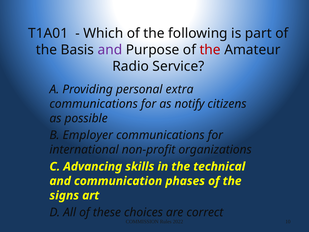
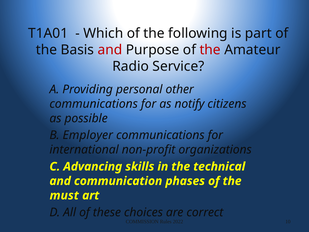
and colour: purple -> red (110, 50)
extra: extra -> other (180, 89)
signs: signs -> must (64, 195)
